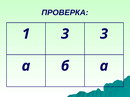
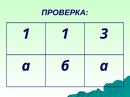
1 3: 3 -> 1 (65, 34)
